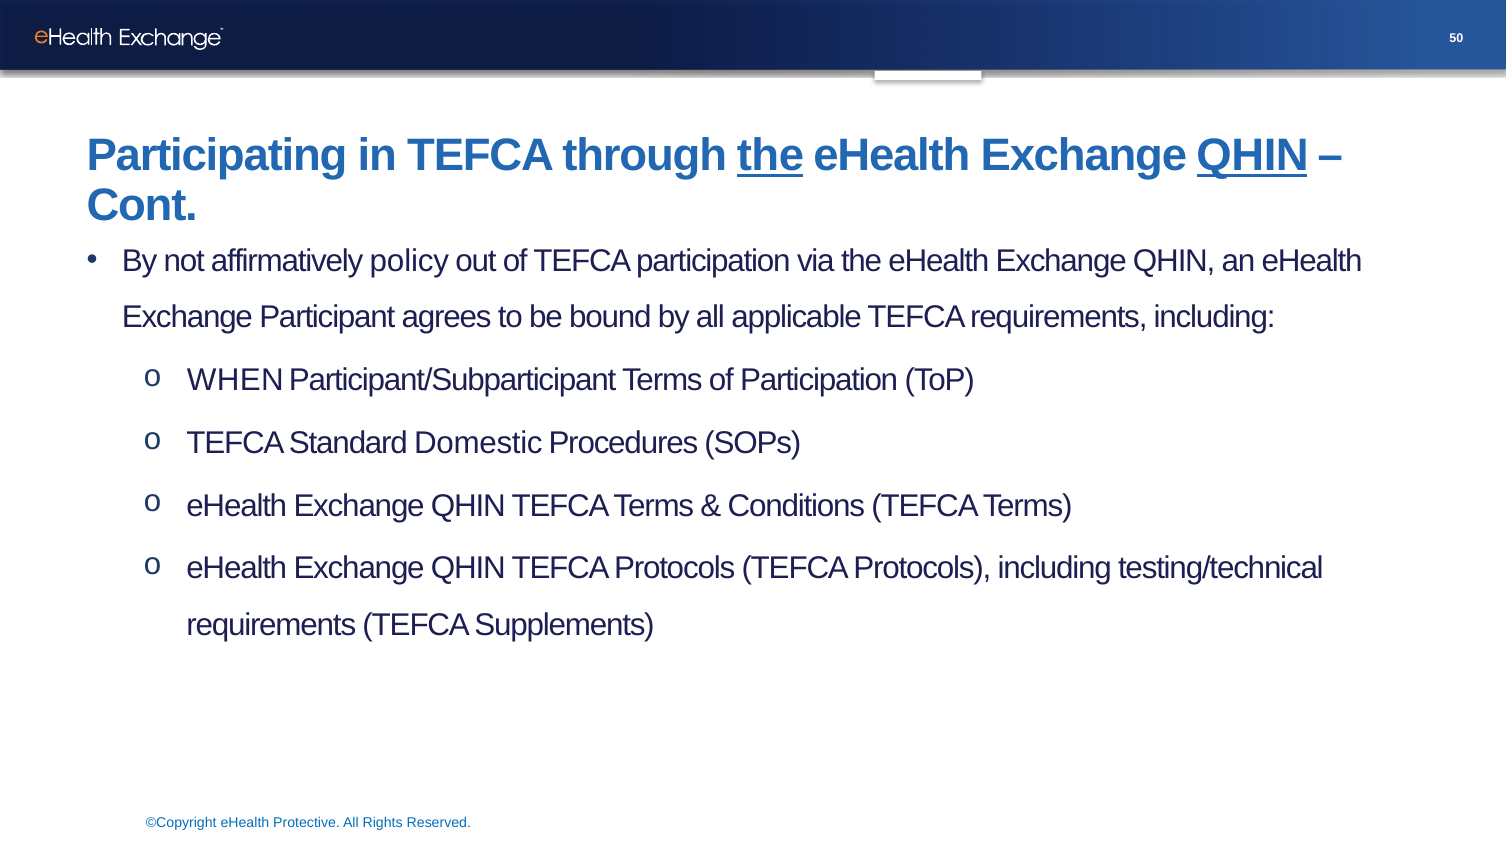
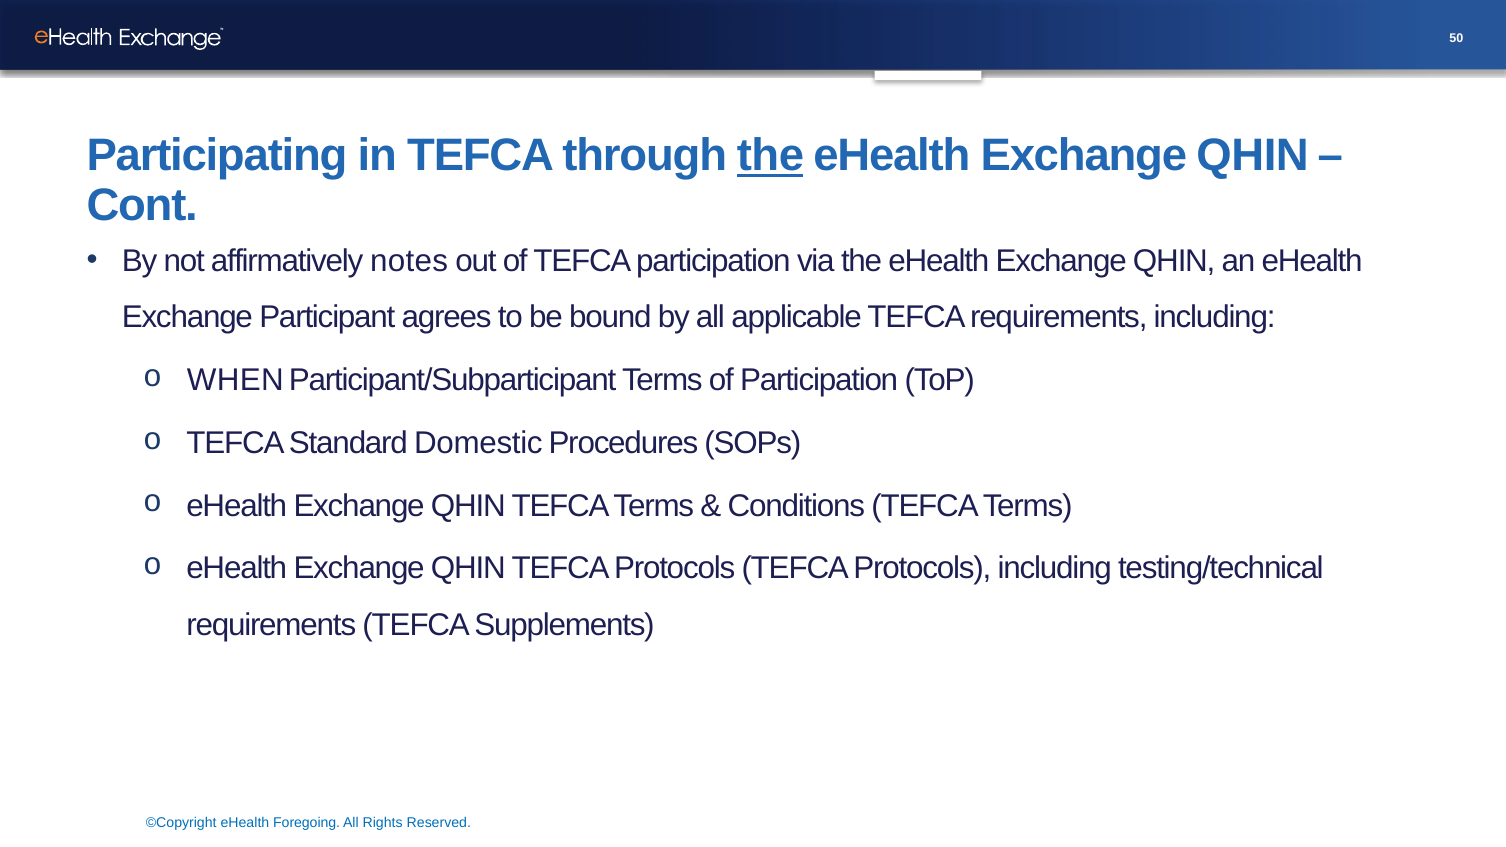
QHIN underline: present -> none (1253, 156)
policy: policy -> notes (409, 261)
Protective: Protective -> Foregoing (307, 823)
